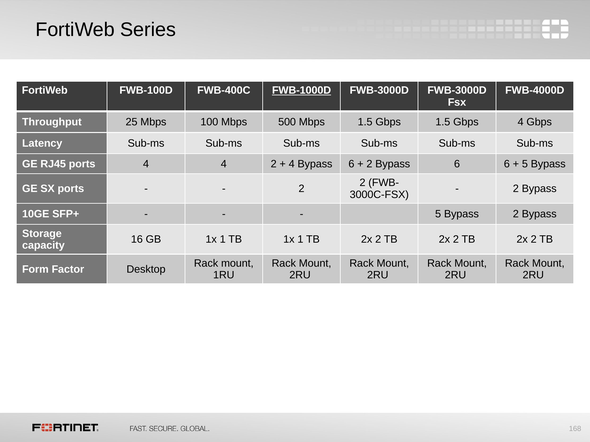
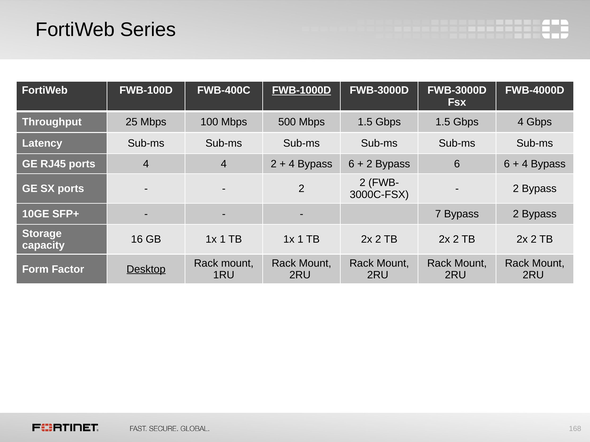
5: 5 -> 4 (525, 164)
5: 5 -> 7 (438, 214)
Desktop underline: none -> present (146, 269)
